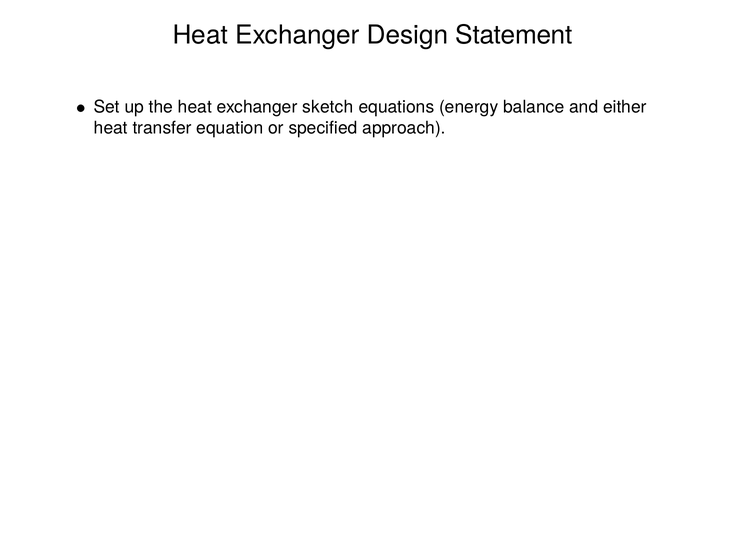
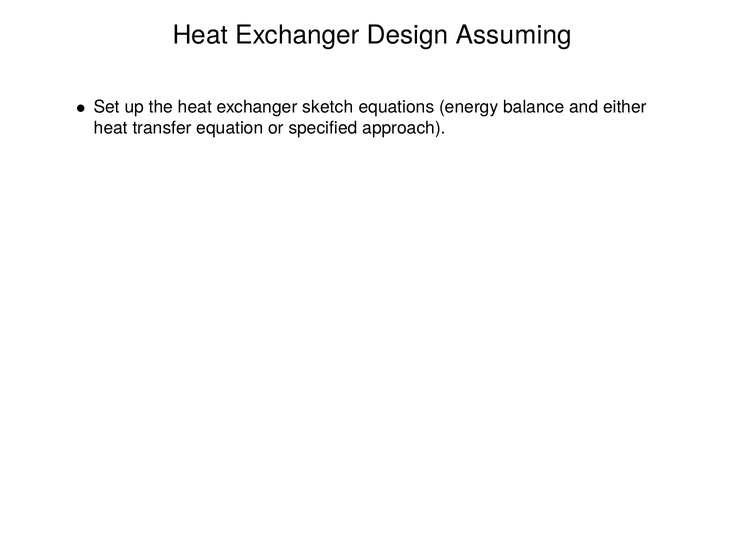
Statement: Statement -> Assuming (514, 35)
